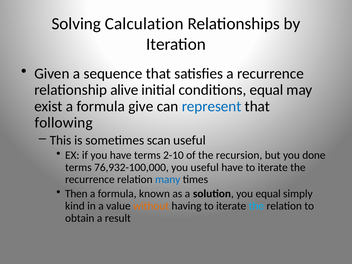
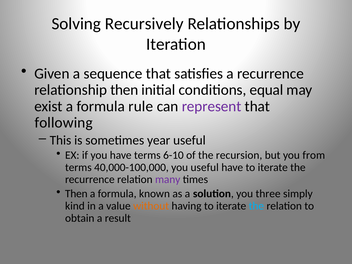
Calculation: Calculation -> Recursively (144, 24)
relationship alive: alive -> then (124, 90)
give: give -> rule (141, 106)
represent colour: blue -> purple (212, 106)
scan: scan -> year (159, 140)
2-10: 2-10 -> 6-10 (173, 155)
done: done -> from (314, 155)
76,932-100,000: 76,932-100,000 -> 40,000-100,000 (131, 167)
many colour: blue -> purple (168, 180)
you equal: equal -> three (268, 194)
